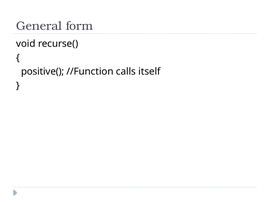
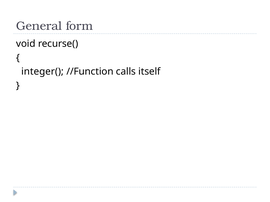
positive(: positive( -> integer( (42, 72)
